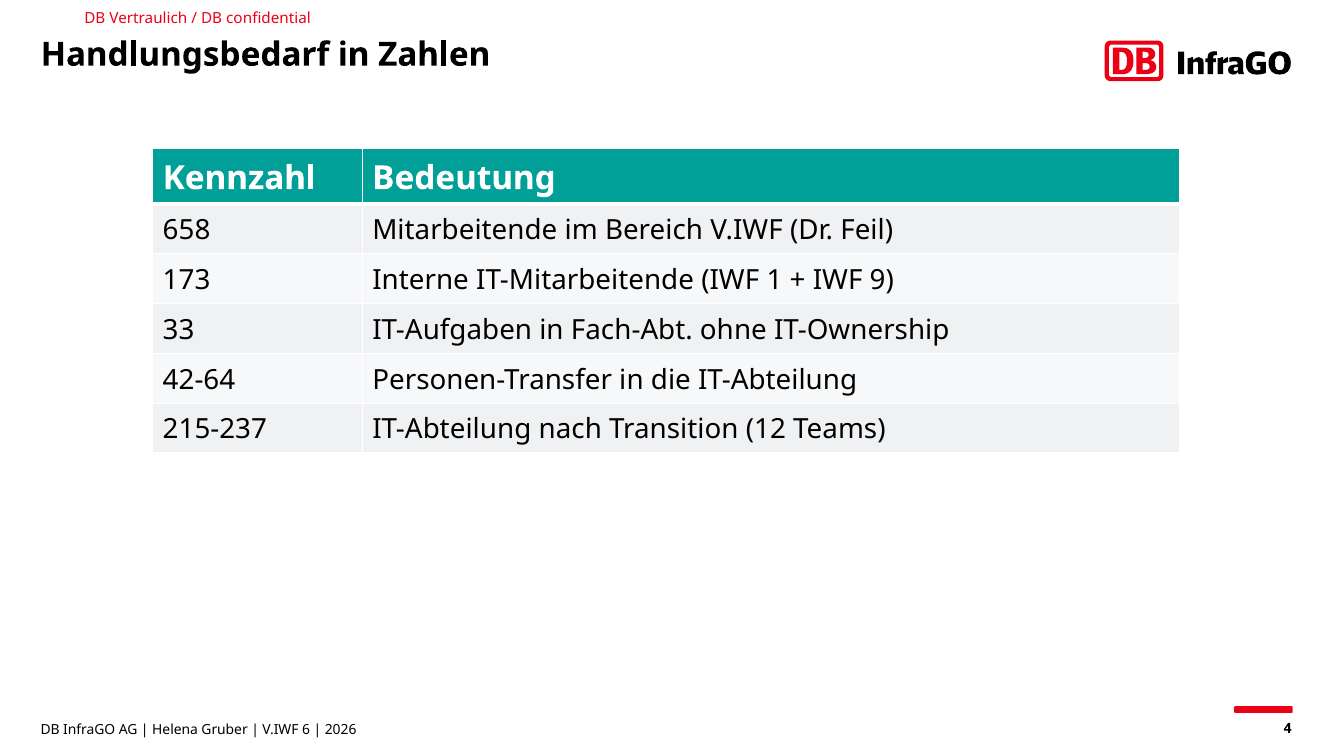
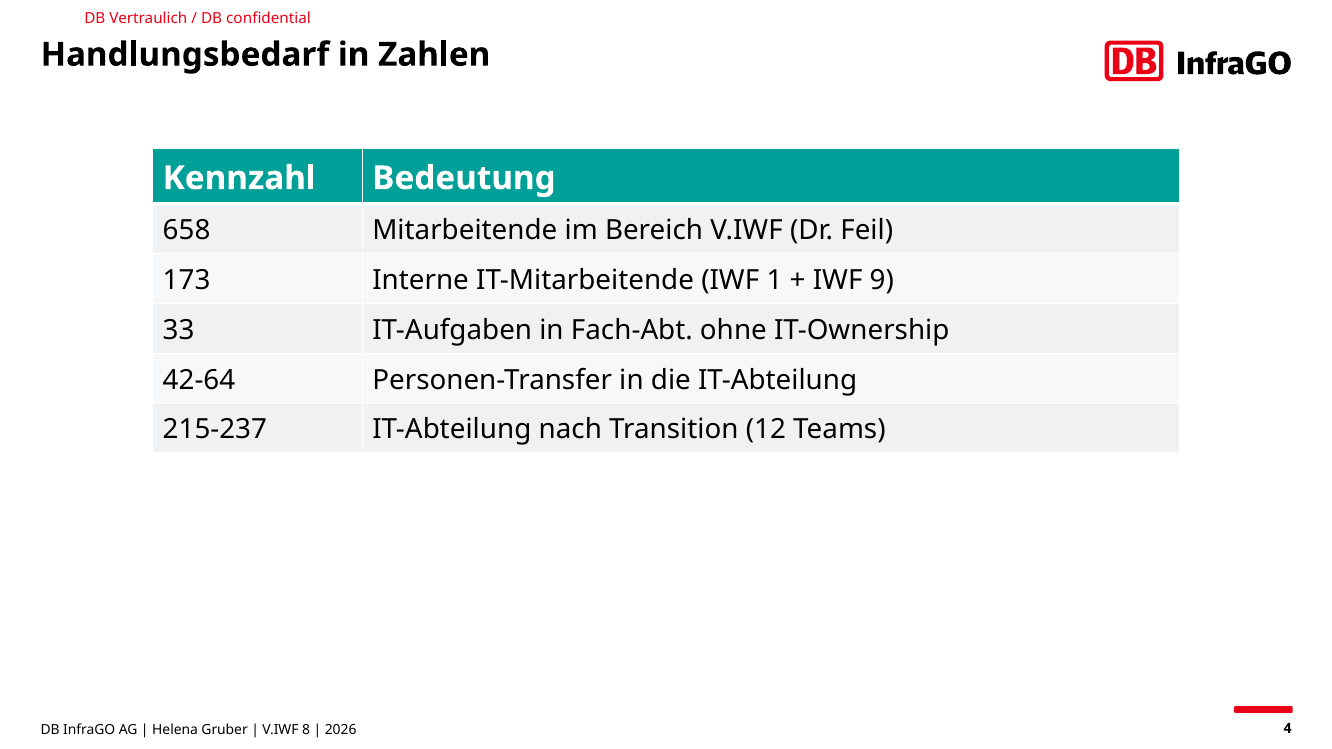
6: 6 -> 8 (306, 730)
